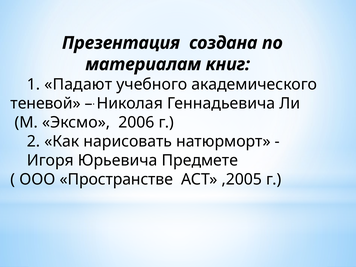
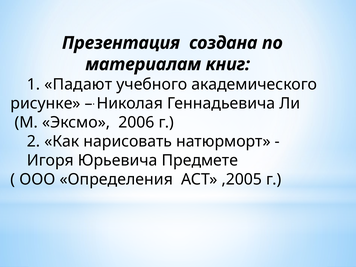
теневой: теневой -> рисунке (45, 103)
Пространстве: Пространстве -> Определения (116, 179)
